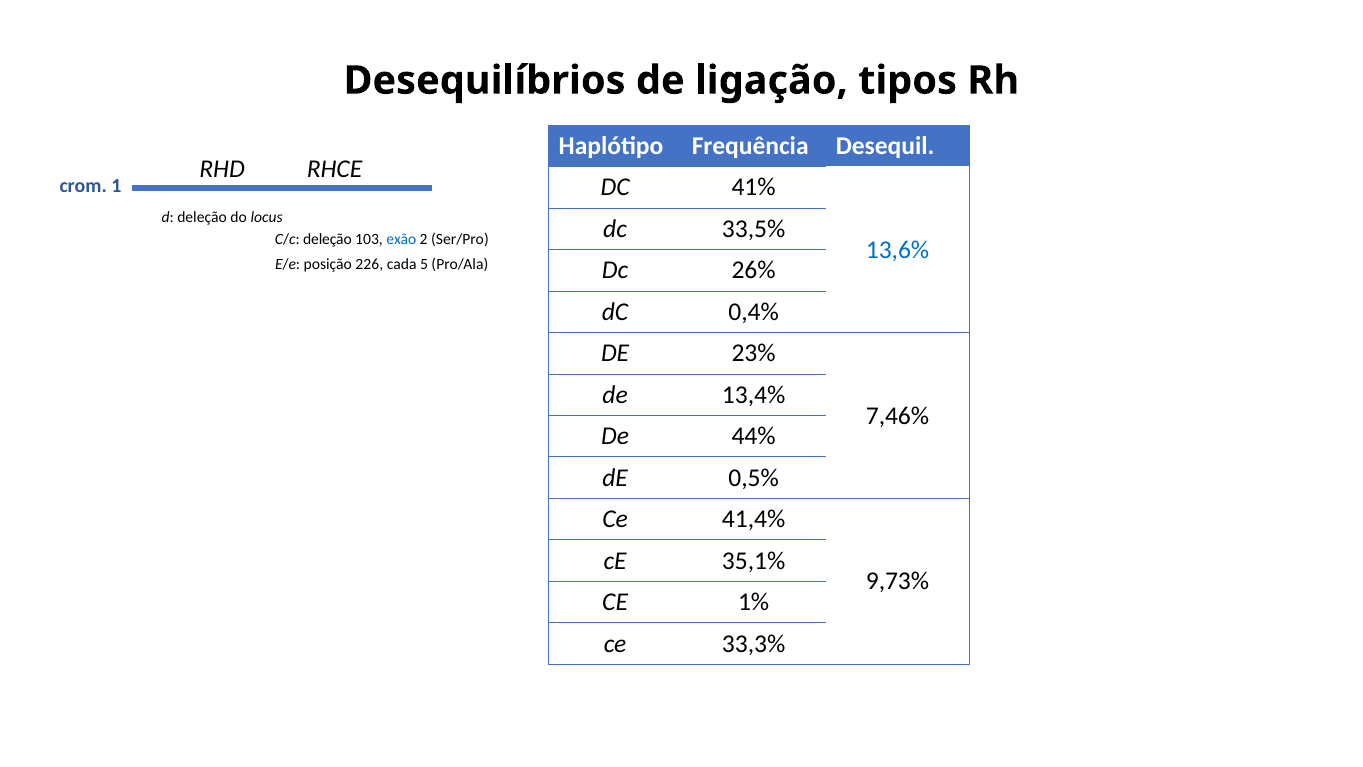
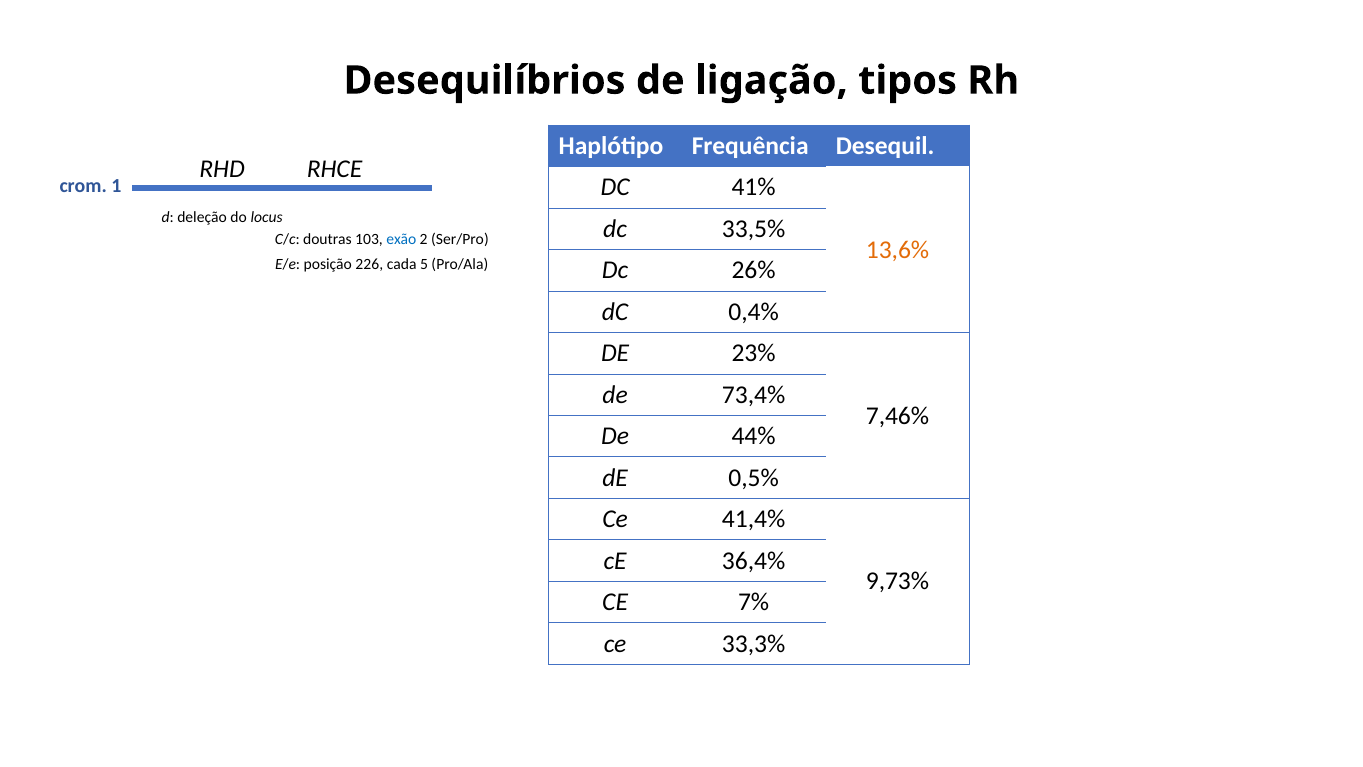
C/c deleção: deleção -> doutras (327, 240)
13,6% colour: blue -> orange (898, 250)
13,4%: 13,4% -> 73,4% (754, 395)
35,1%: 35,1% -> 36,4% (754, 561)
1%: 1% -> 7% (754, 602)
